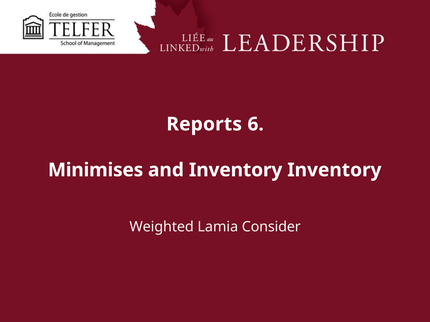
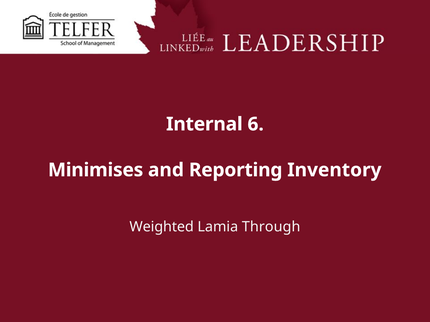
Reports: Reports -> Internal (204, 124)
and Inventory: Inventory -> Reporting (236, 170)
Consider: Consider -> Through (271, 227)
